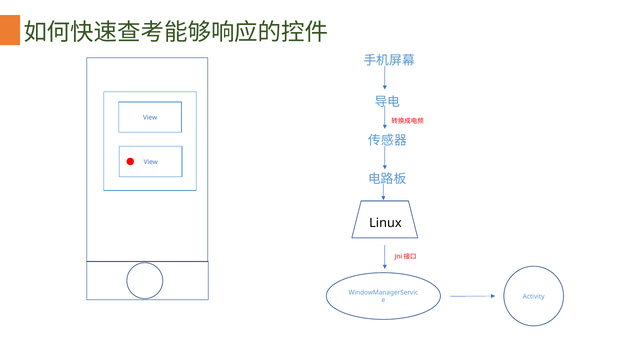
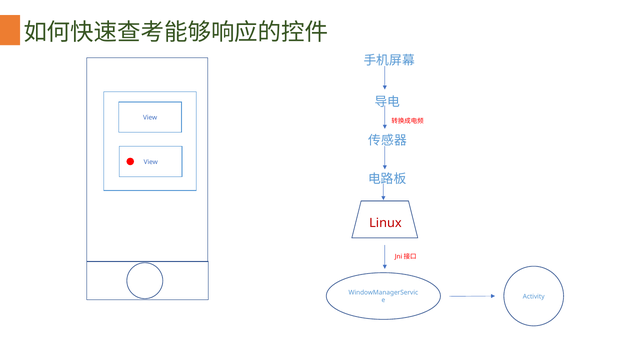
Linux colour: black -> red (385, 223)
